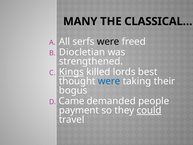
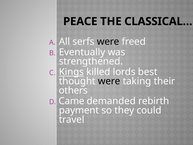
MANY: MANY -> PEACE (80, 21)
Diocletian: Diocletian -> Eventually (82, 52)
were colour: blue -> black (109, 81)
bogus: bogus -> others (73, 90)
people: people -> rebirth (154, 101)
could underline: present -> none (149, 110)
